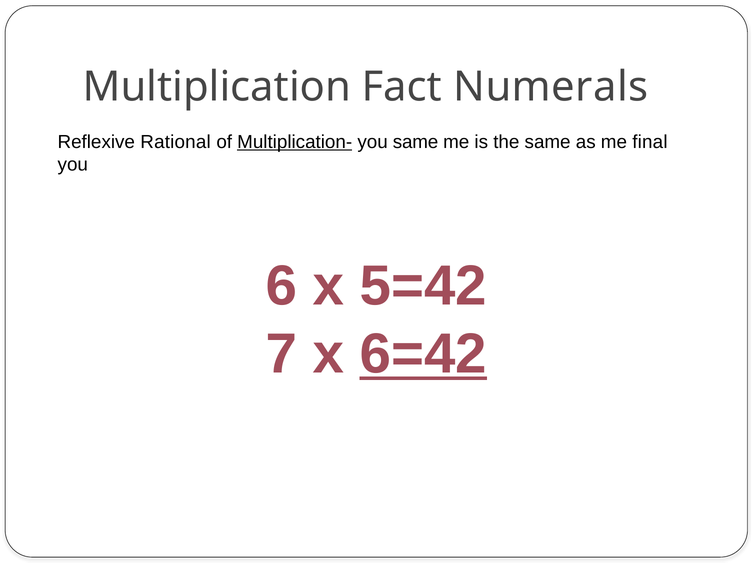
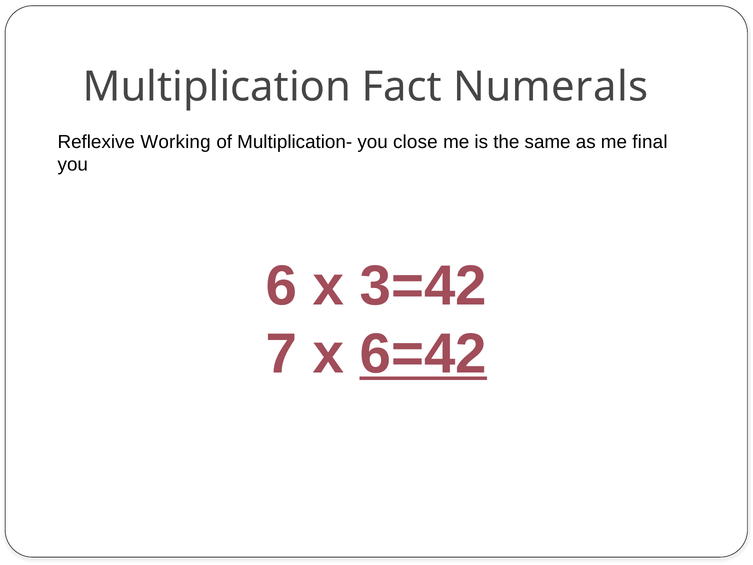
Rational: Rational -> Working (176, 142)
Multiplication- underline: present -> none (295, 142)
you same: same -> close (415, 142)
5=42: 5=42 -> 3=42 (423, 286)
